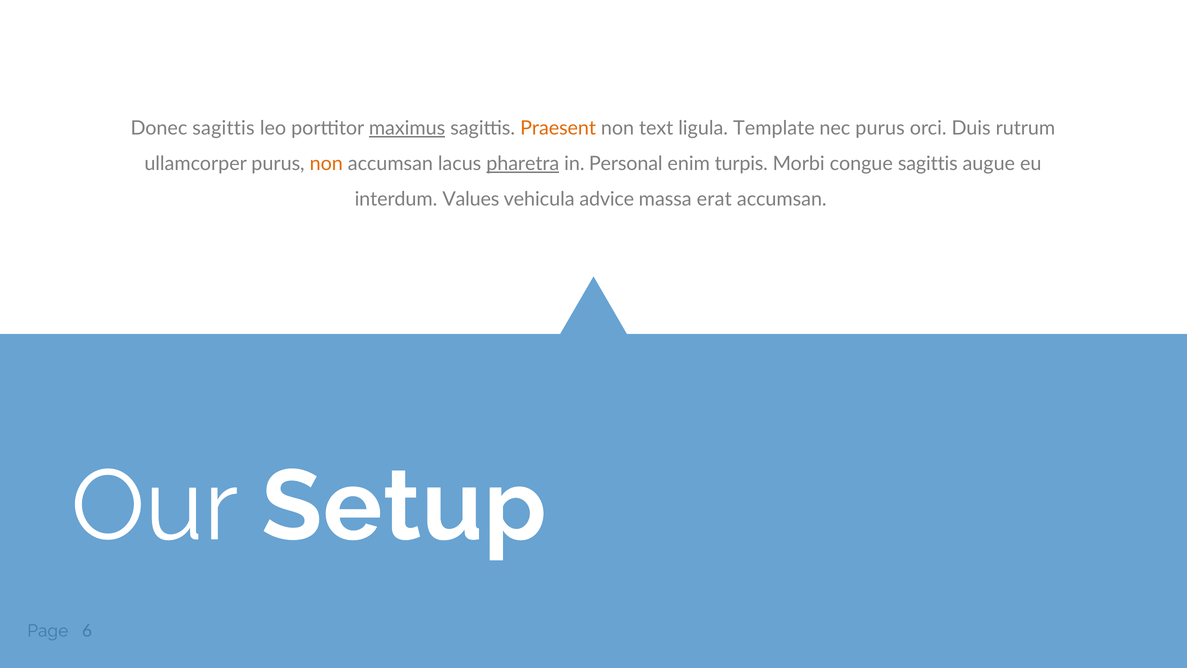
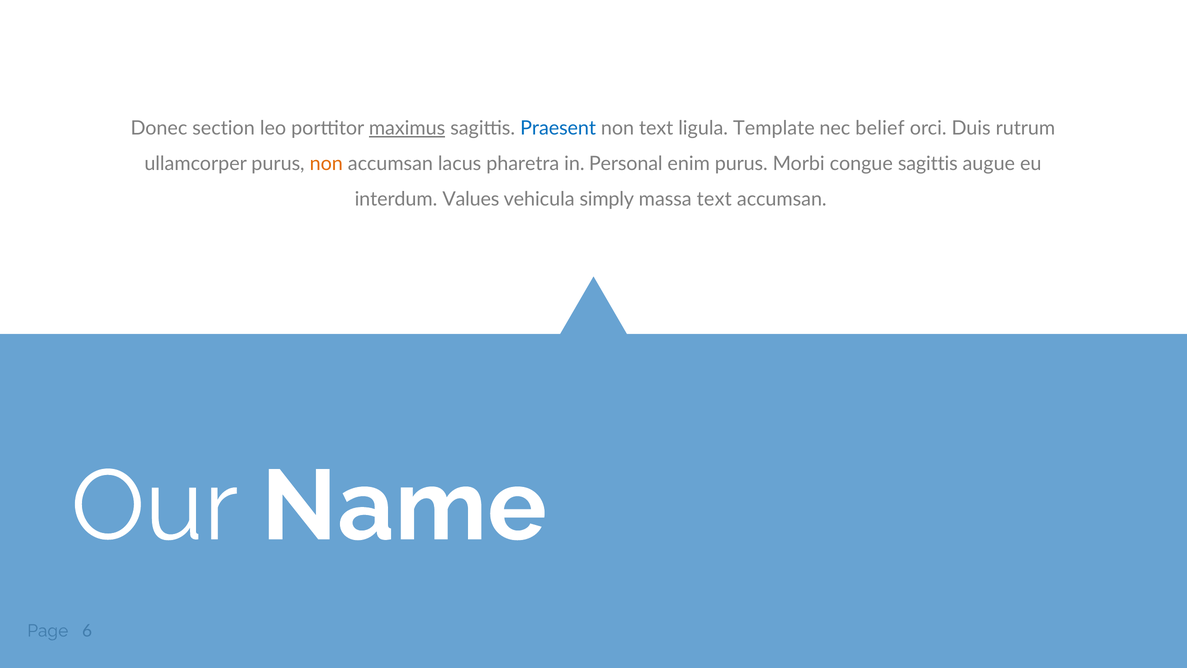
Donec sagittis: sagittis -> section (224, 128)
Praesent colour: orange -> blue (558, 128)
nec purus: purus -> belief (880, 128)
pharetra underline: present -> none (523, 164)
enim turpis: turpis -> purus (741, 164)
advice: advice -> simply (607, 199)
massa erat: erat -> text (714, 199)
Setup: Setup -> Name (404, 506)
